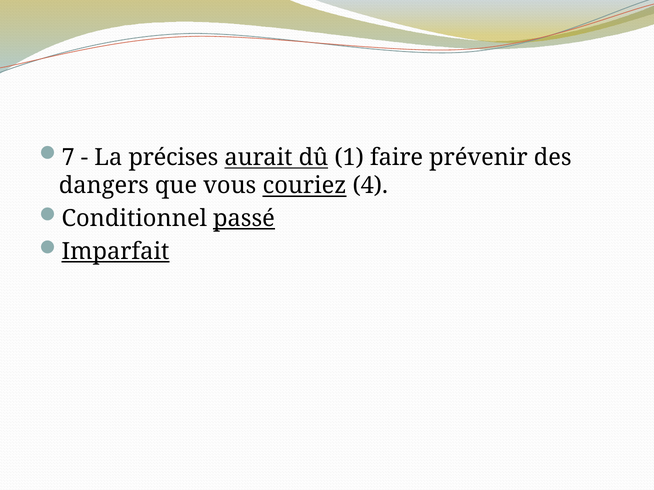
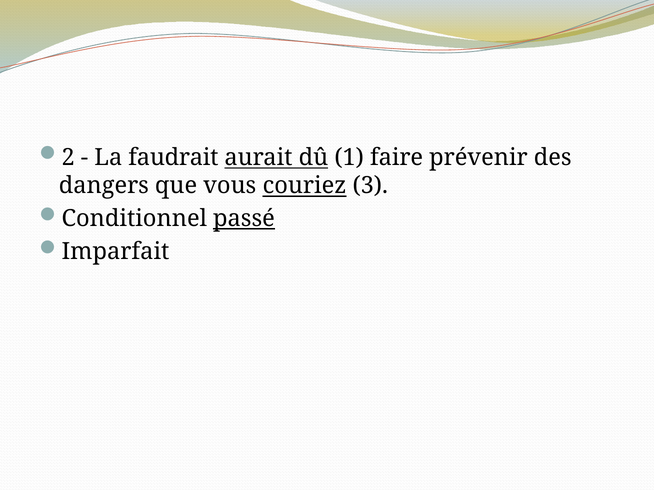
7: 7 -> 2 (68, 157)
précises: précises -> faudrait (173, 157)
4: 4 -> 3 (370, 186)
Imparfait underline: present -> none (115, 252)
